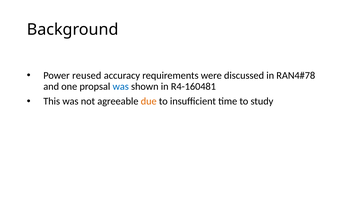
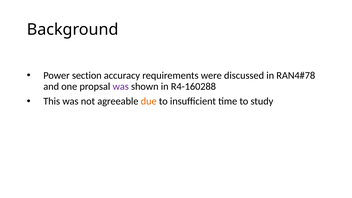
reused: reused -> section (87, 76)
was colour: blue -> purple (121, 87)
R4-160481: R4-160481 -> R4-160288 (193, 87)
